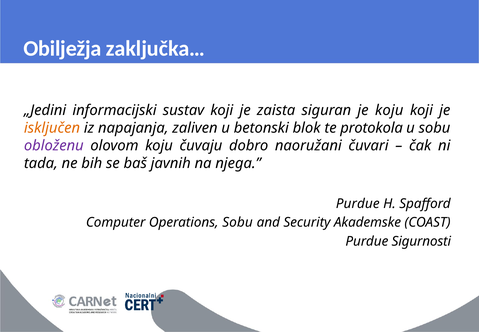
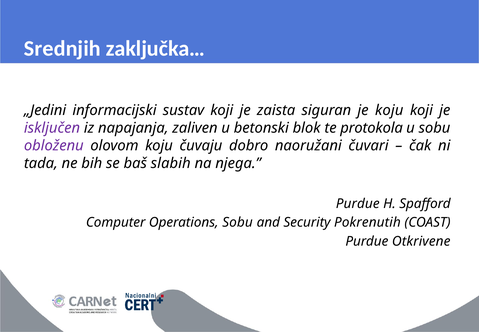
Obilježja: Obilježja -> Srednjih (62, 49)
isključen colour: orange -> purple (52, 128)
javnih: javnih -> slabih (171, 163)
Akademske: Akademske -> Pokrenutih (367, 222)
Sigurnosti: Sigurnosti -> Otkrivene (421, 241)
